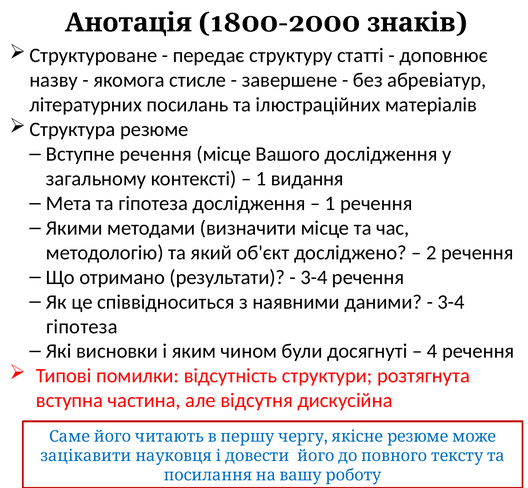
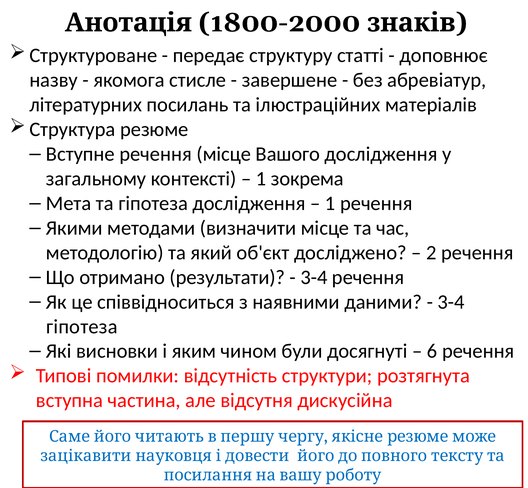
видання: видання -> зокрема (307, 179)
4: 4 -> 6 (432, 352)
